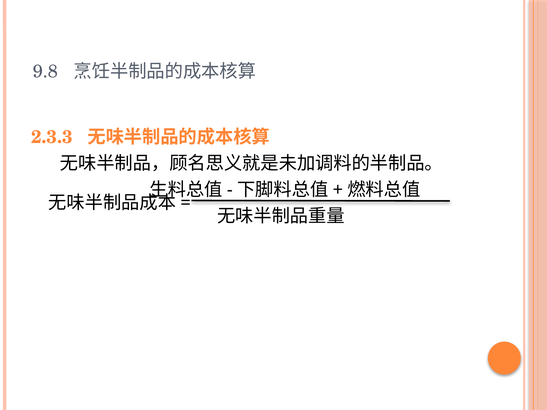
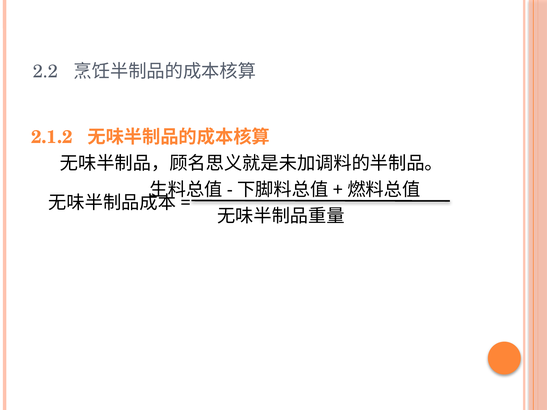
9.8: 9.8 -> 2.2 (45, 72)
2.3.3: 2.3.3 -> 2.1.2 (52, 137)
